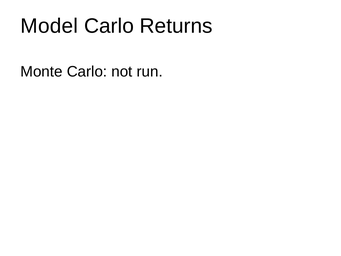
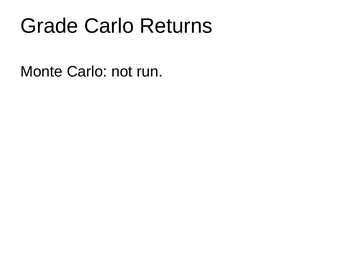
Model: Model -> Grade (49, 26)
